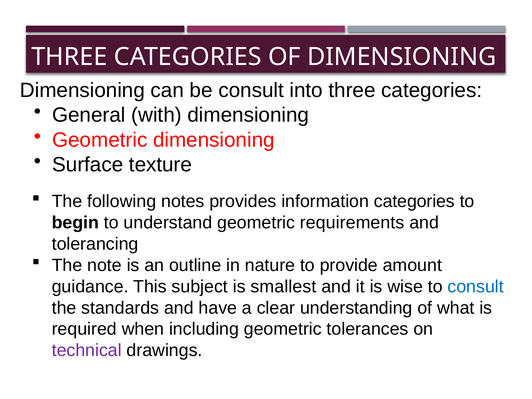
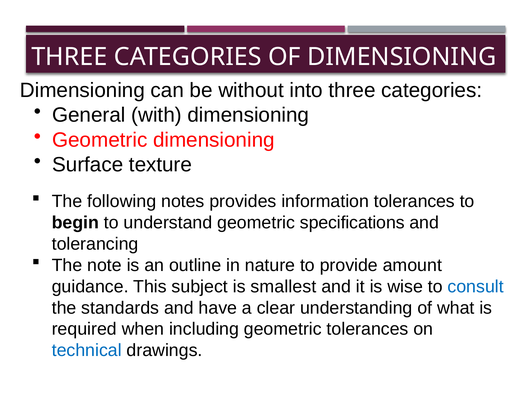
be consult: consult -> without (251, 90)
information categories: categories -> tolerances (414, 201)
requirements: requirements -> specifications (352, 223)
technical colour: purple -> blue (87, 350)
